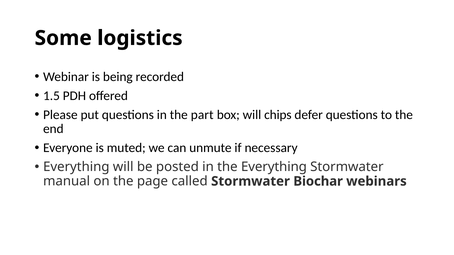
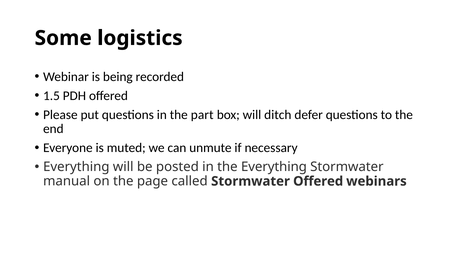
chips: chips -> ditch (278, 115)
Stormwater Biochar: Biochar -> Offered (318, 182)
